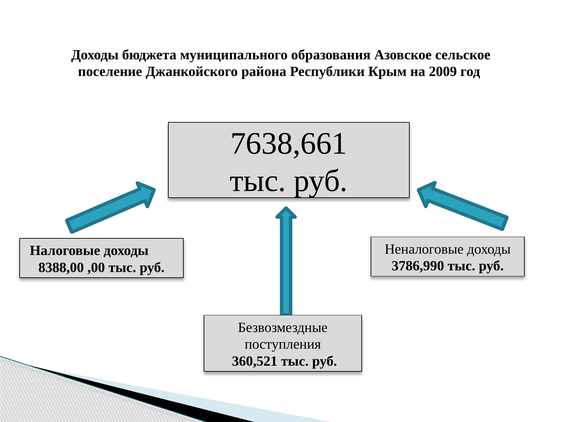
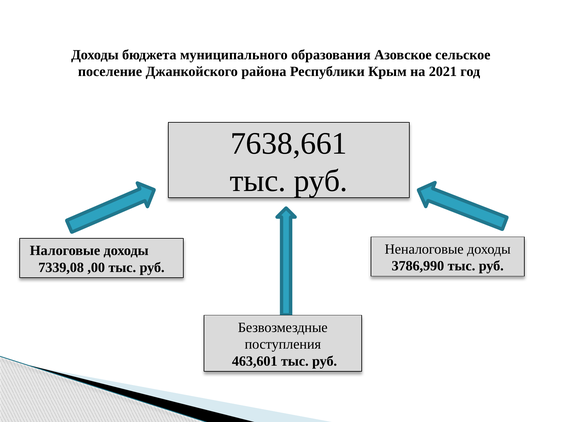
2009: 2009 -> 2021 (443, 72)
8388,00: 8388,00 -> 7339,08 (61, 267)
360,521: 360,521 -> 463,601 (255, 361)
